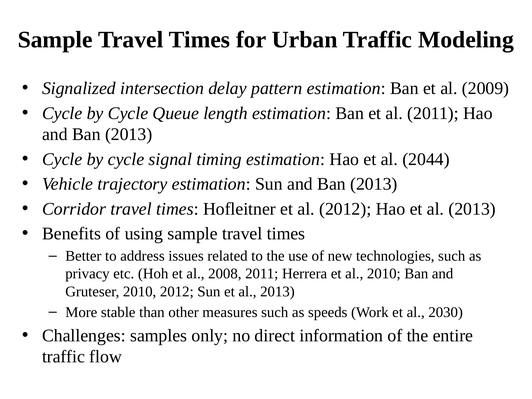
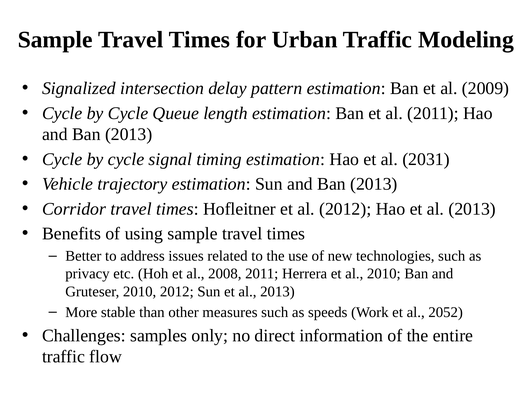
2044: 2044 -> 2031 (426, 159)
2030: 2030 -> 2052 (446, 312)
